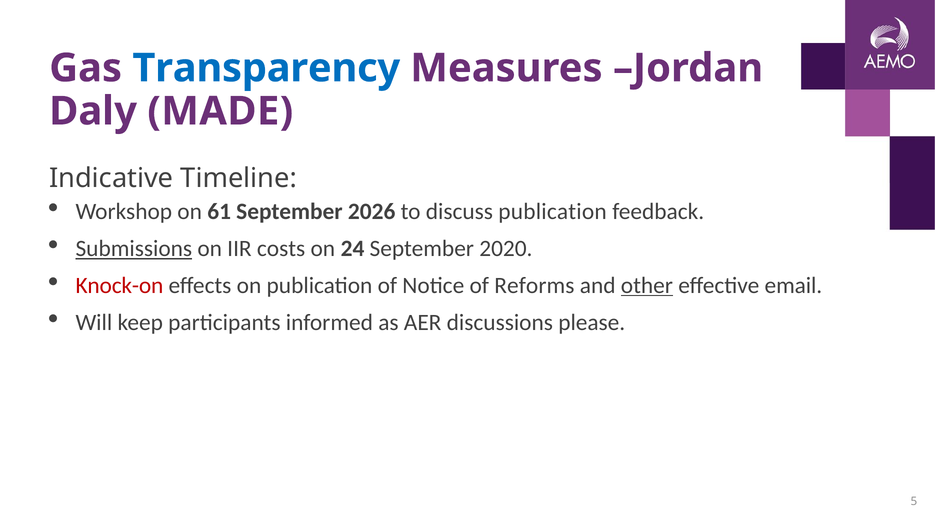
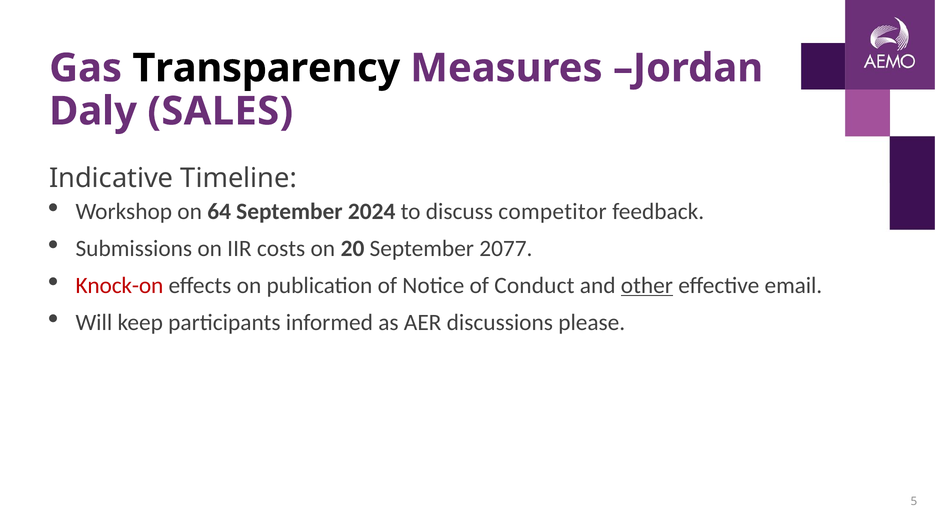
Transparency colour: blue -> black (266, 68)
MADE: MADE -> SALES (220, 111)
61: 61 -> 64 (219, 212)
2026: 2026 -> 2024 (372, 212)
discuss publication: publication -> competitor (553, 212)
Submissions underline: present -> none (134, 248)
24: 24 -> 20 (353, 248)
2020: 2020 -> 2077 (506, 248)
Reforms: Reforms -> Conduct (534, 285)
